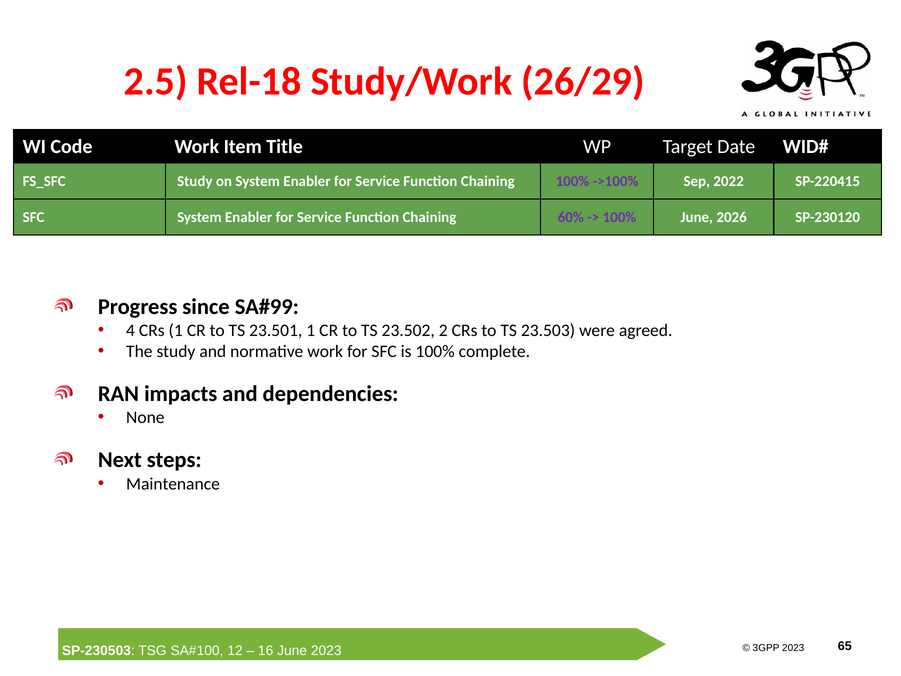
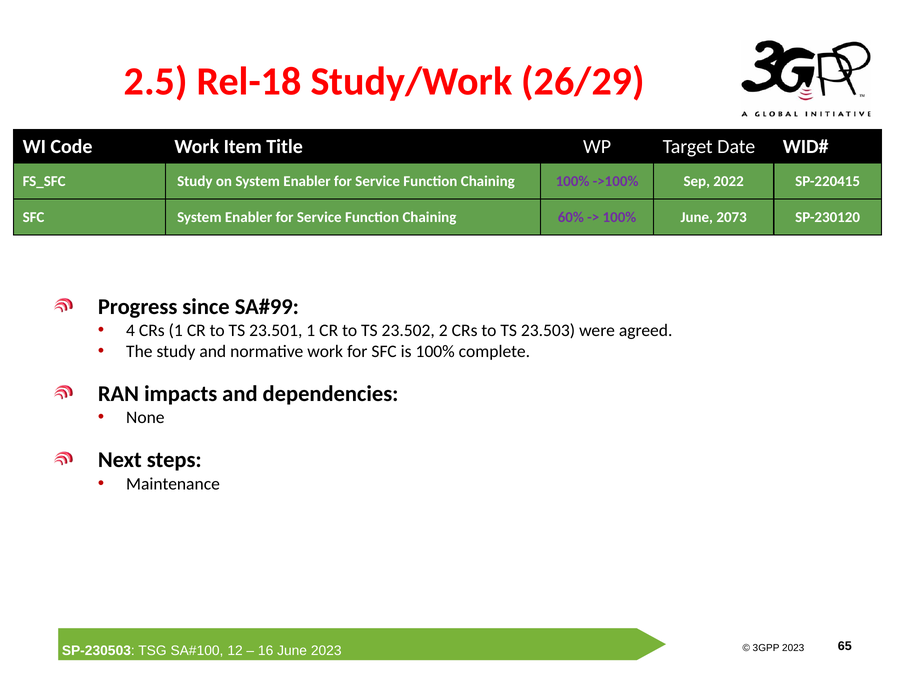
2026: 2026 -> 2073 (732, 217)
